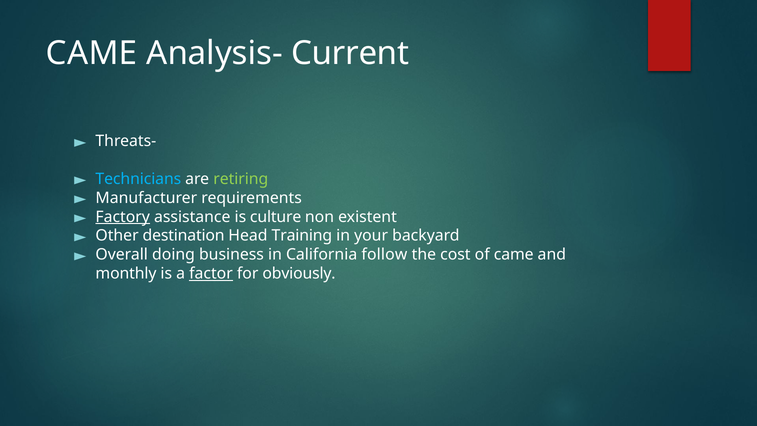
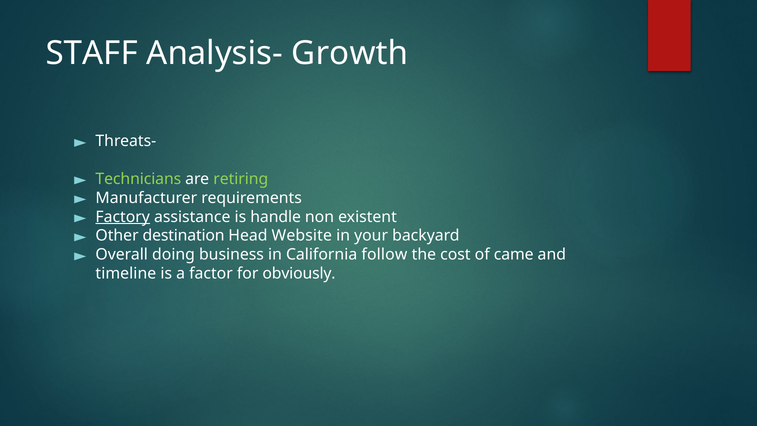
CAME: CAME -> STAFF (92, 53)
Current: Current -> Growth (350, 53)
Technicians colour: light blue -> light green (138, 179)
culture: culture -> handle (276, 217)
Training: Training -> Website (302, 236)
monthly: monthly -> timeline (126, 274)
factor underline: present -> none (211, 274)
